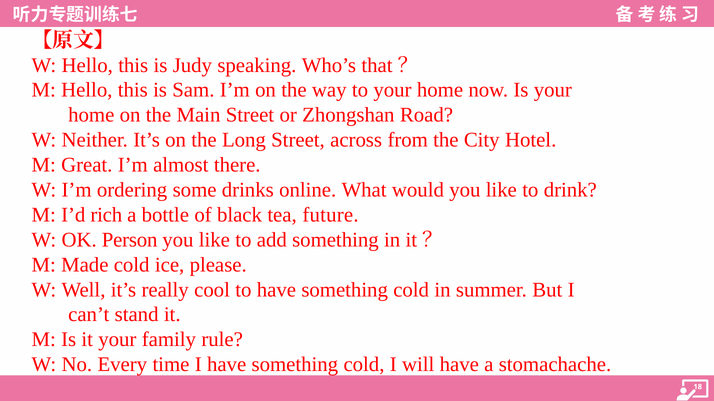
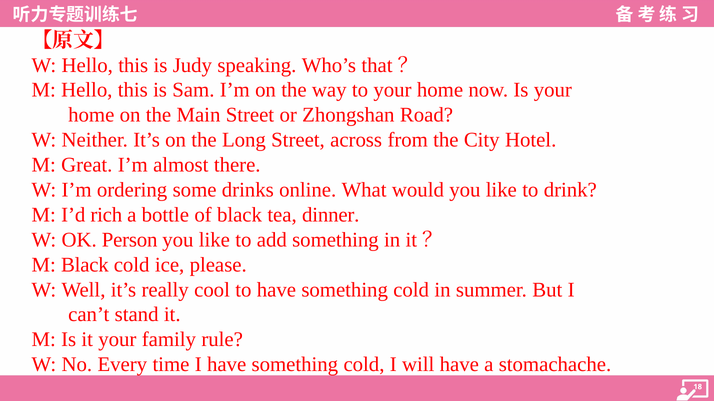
future: future -> dinner (331, 215)
M Made: Made -> Black (85, 265)
